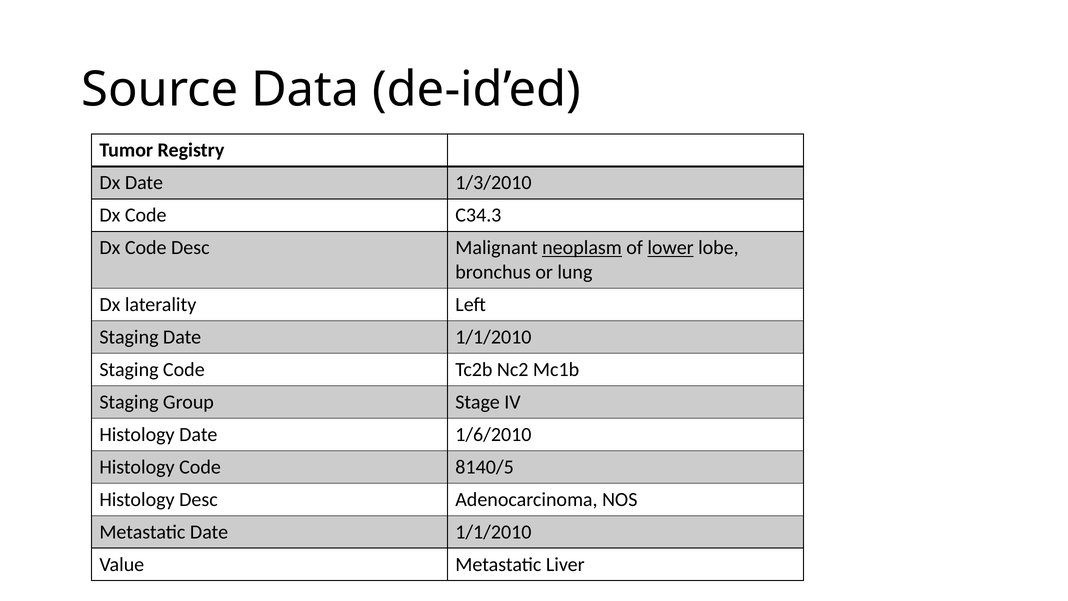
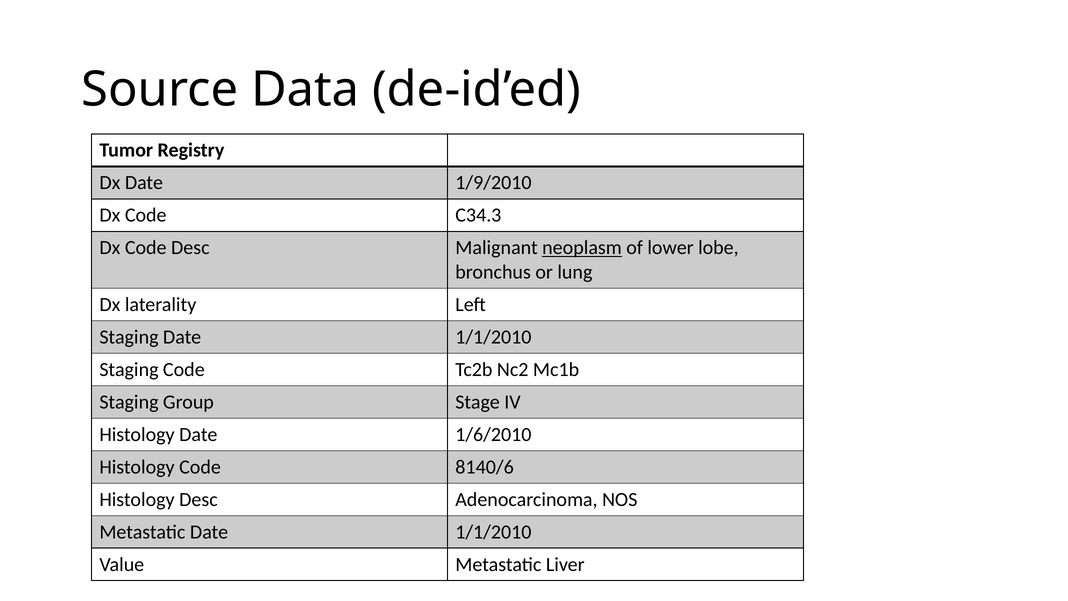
1/3/2010: 1/3/2010 -> 1/9/2010 (493, 183)
lower underline: present -> none (671, 248)
8140/5: 8140/5 -> 8140/6 (485, 467)
